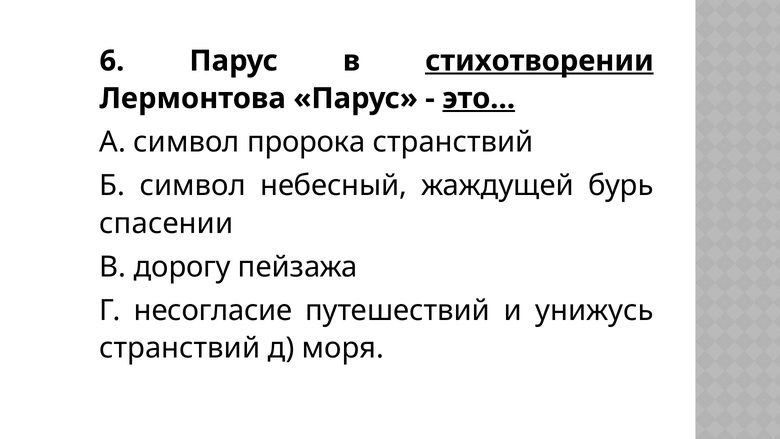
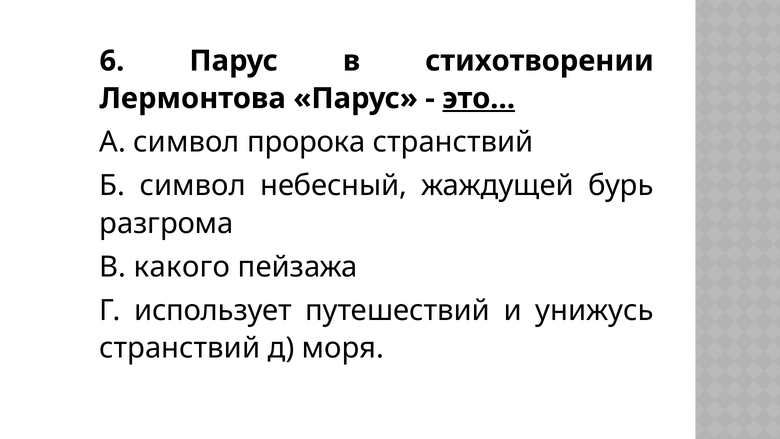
стихотворении underline: present -> none (539, 61)
спасении: спасении -> разгрома (167, 223)
дорогу: дорогу -> какого (182, 267)
несогласие: несогласие -> использует (213, 311)
